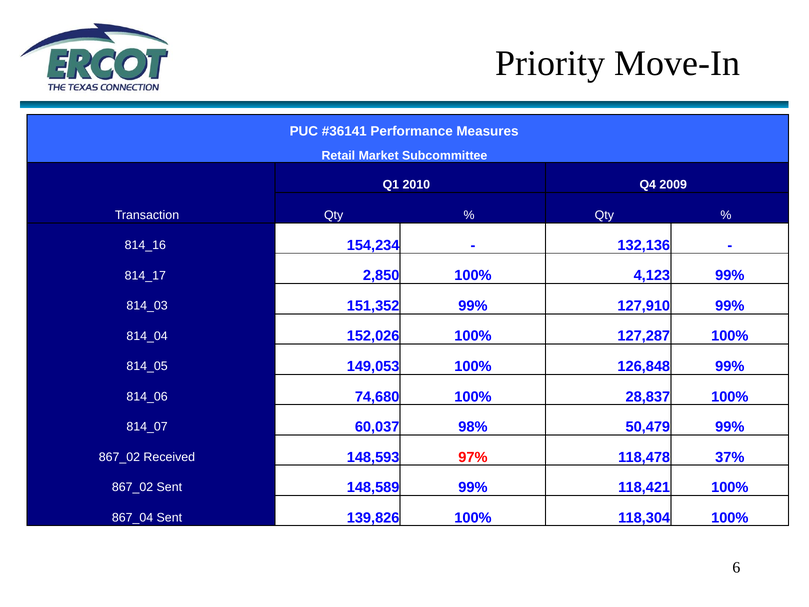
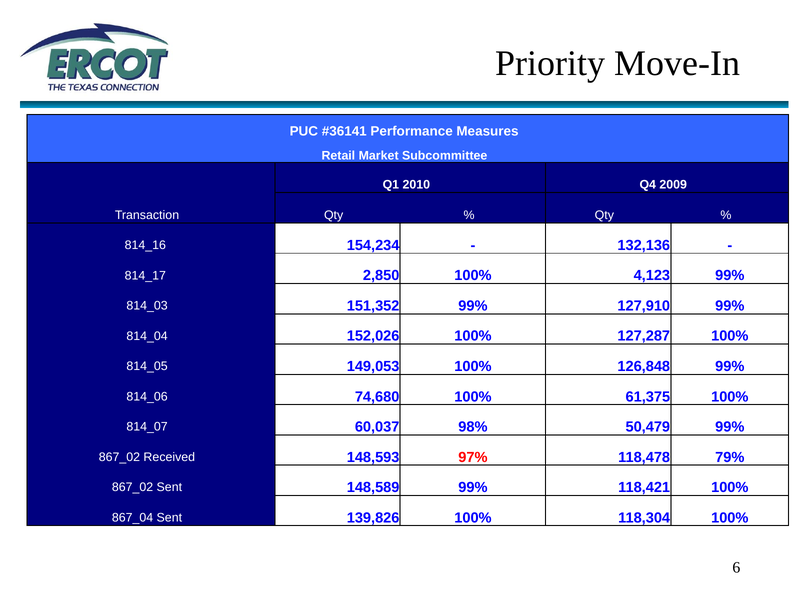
28,837: 28,837 -> 61,375 (648, 397)
37%: 37% -> 79% (730, 457)
